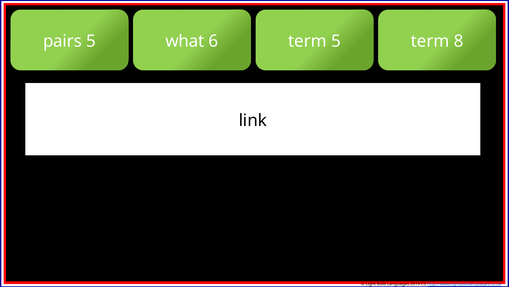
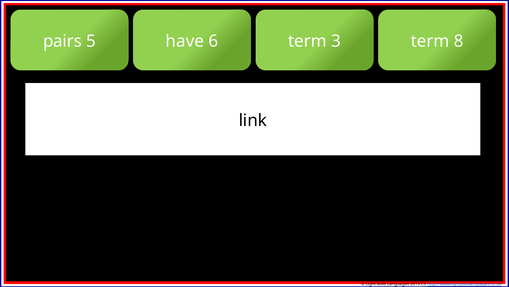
what: what -> have (185, 41)
term 5: 5 -> 3 (336, 41)
